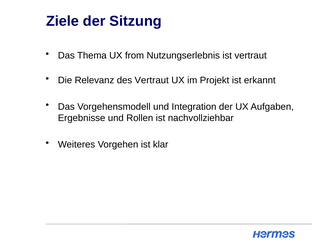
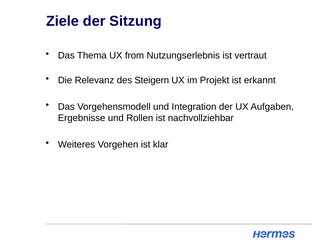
des Vertraut: Vertraut -> Steigern (152, 80)
